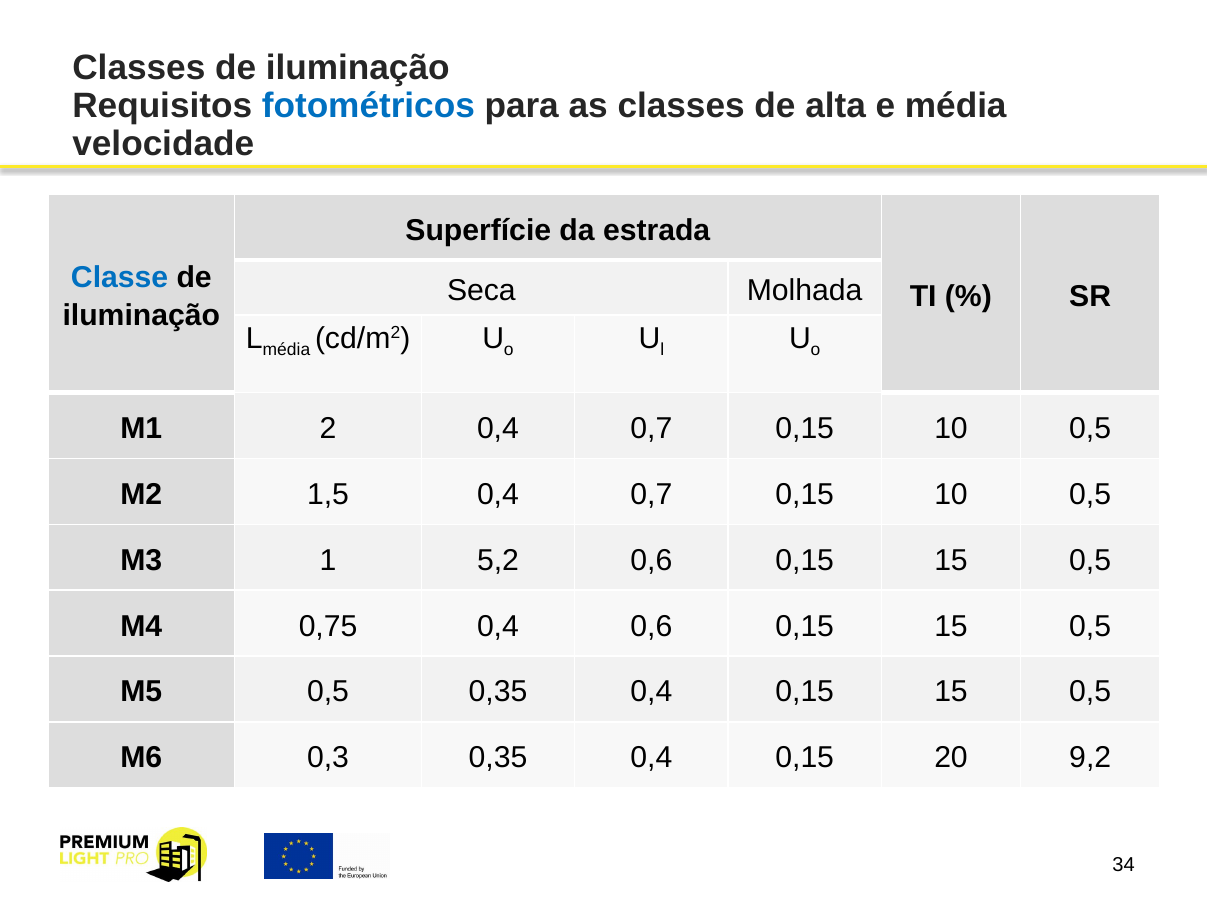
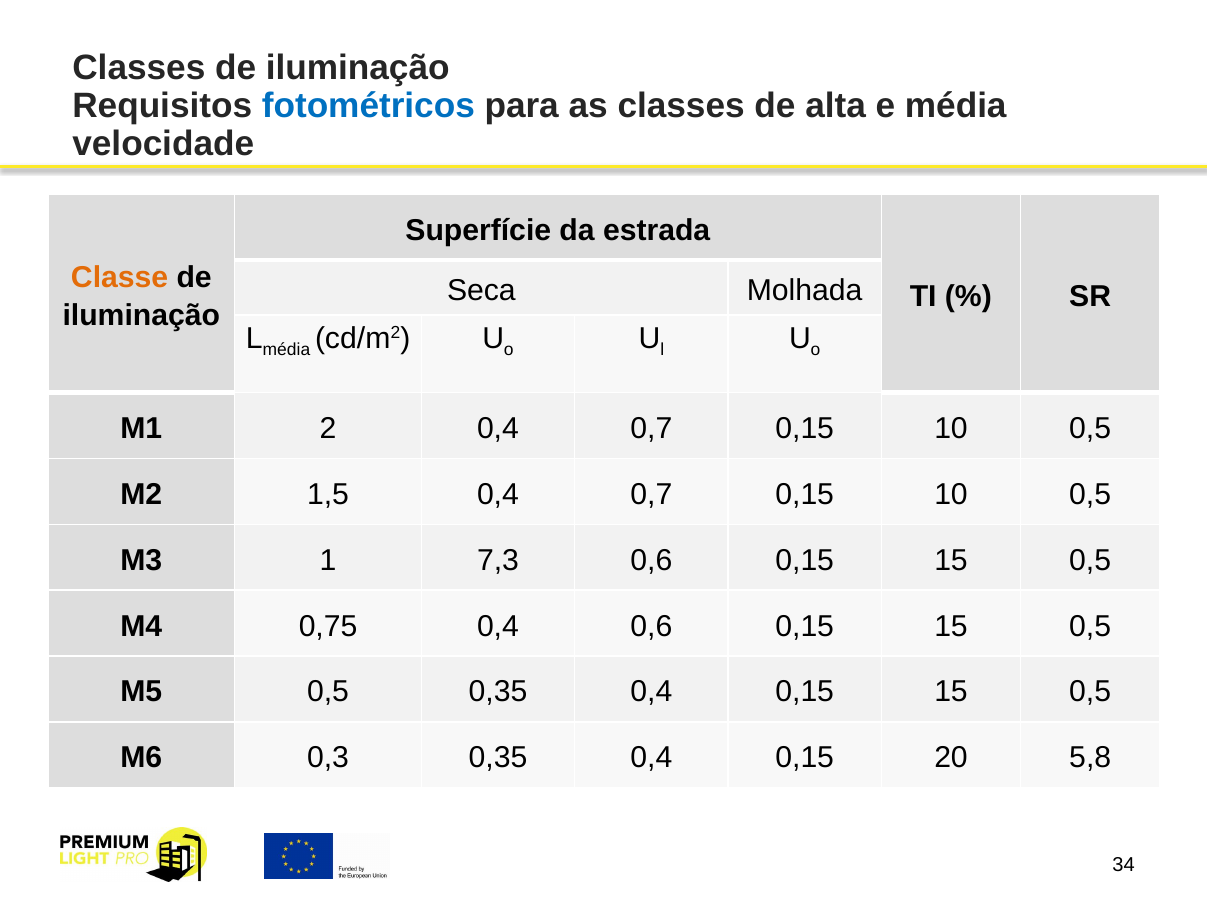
Classe colour: blue -> orange (120, 277)
5,2: 5,2 -> 7,3 (498, 560)
9,2: 9,2 -> 5,8 (1090, 758)
